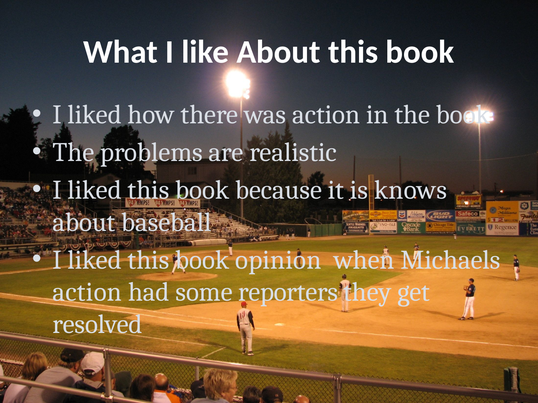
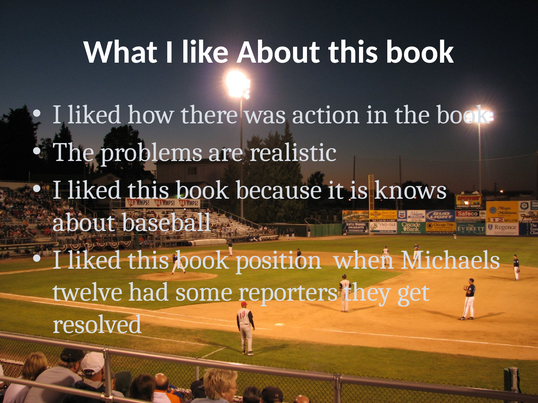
opinion: opinion -> position (279, 260)
action: action -> twelve (87, 292)
